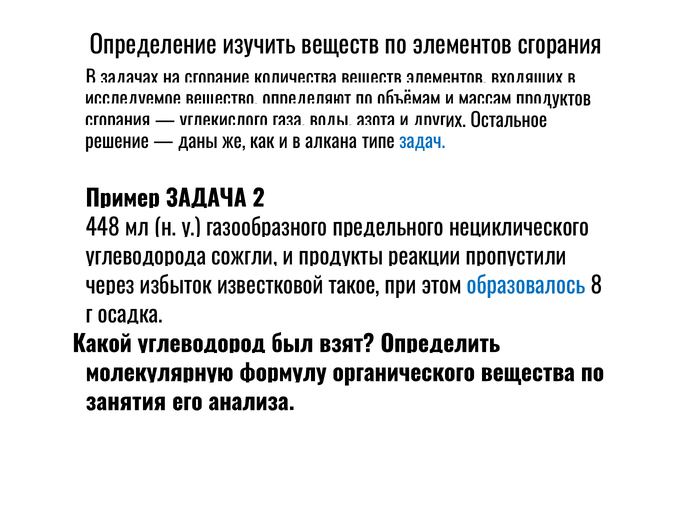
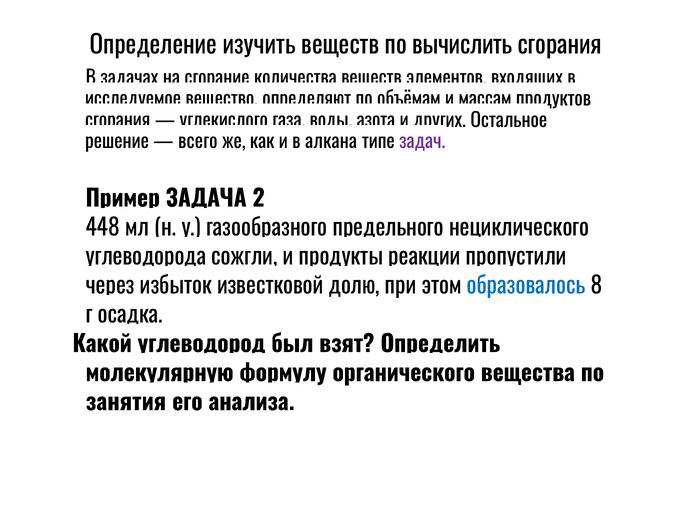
по элементов: элементов -> вычислить (462, 45)
даны: даны -> всего (198, 142)
задач colour: blue -> purple (422, 142)
такое: такое -> долю (354, 286)
